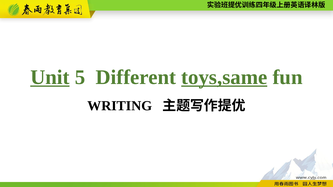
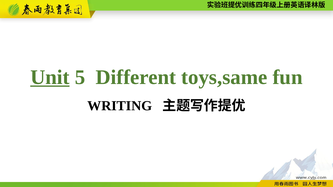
toys,same underline: present -> none (224, 77)
